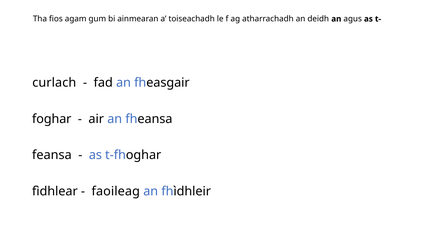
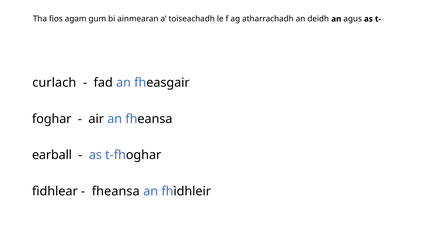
feansa: feansa -> earball (52, 155)
faoileag: faoileag -> fheansa (116, 191)
